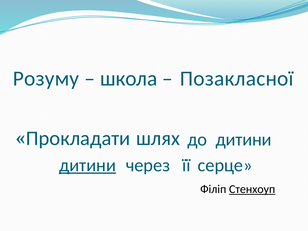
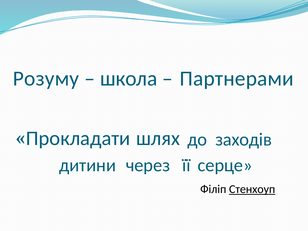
Позакласної: Позакласної -> Партнерами (237, 78)
Прокладати дитини: дитини -> заходів (244, 140)
дитини underline: present -> none (87, 165)
